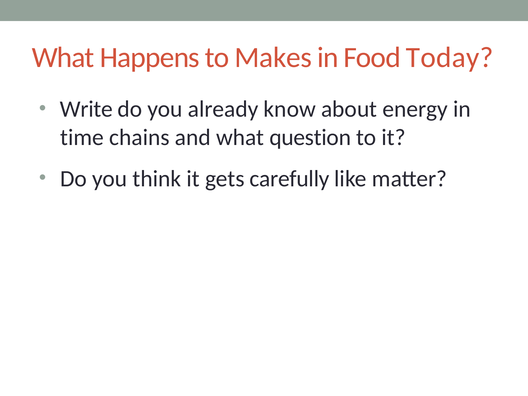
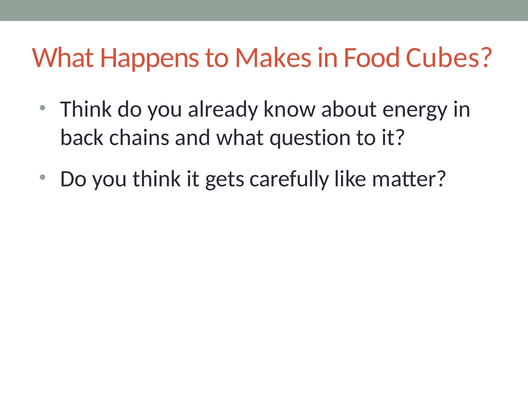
Today: Today -> Cubes (450, 58)
Write: Write -> Think (86, 109)
time: time -> back (82, 137)
